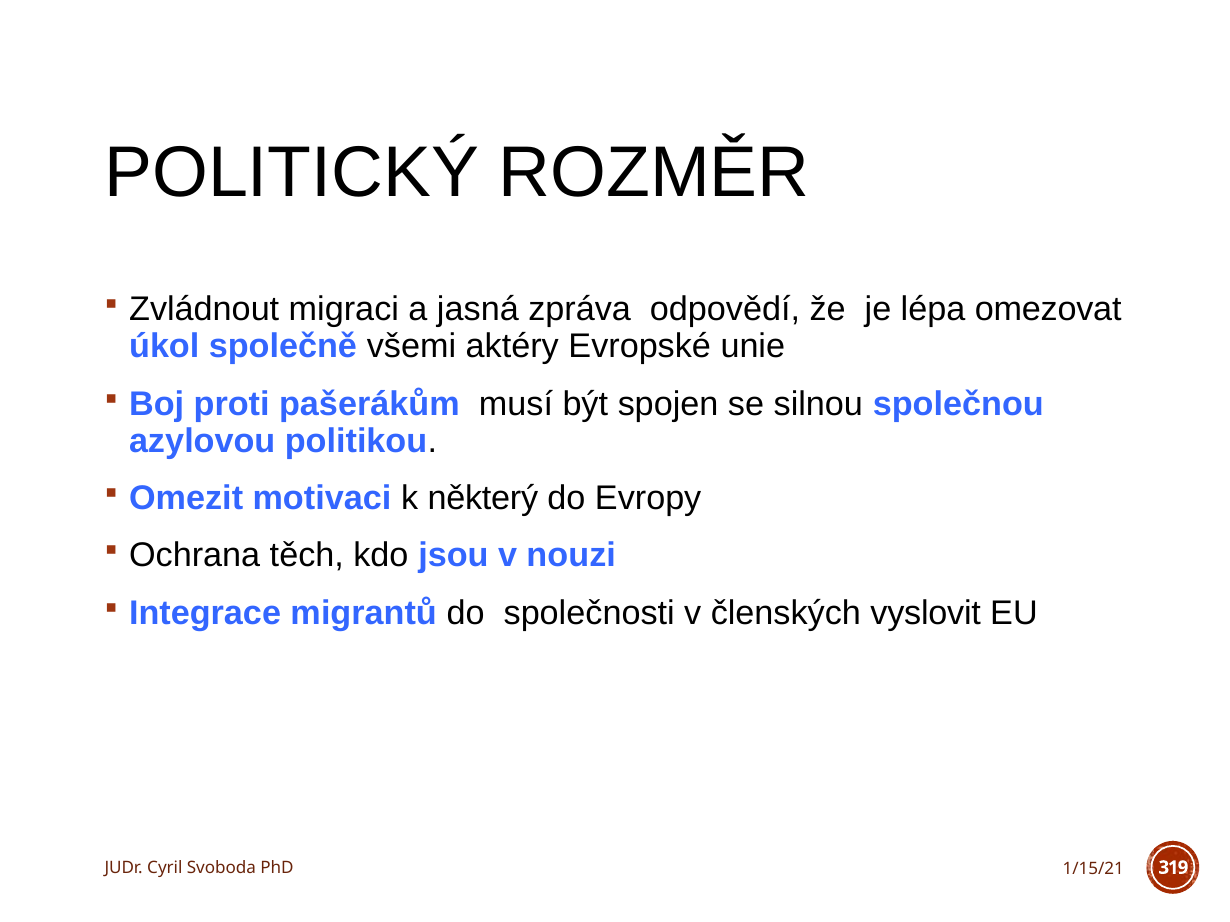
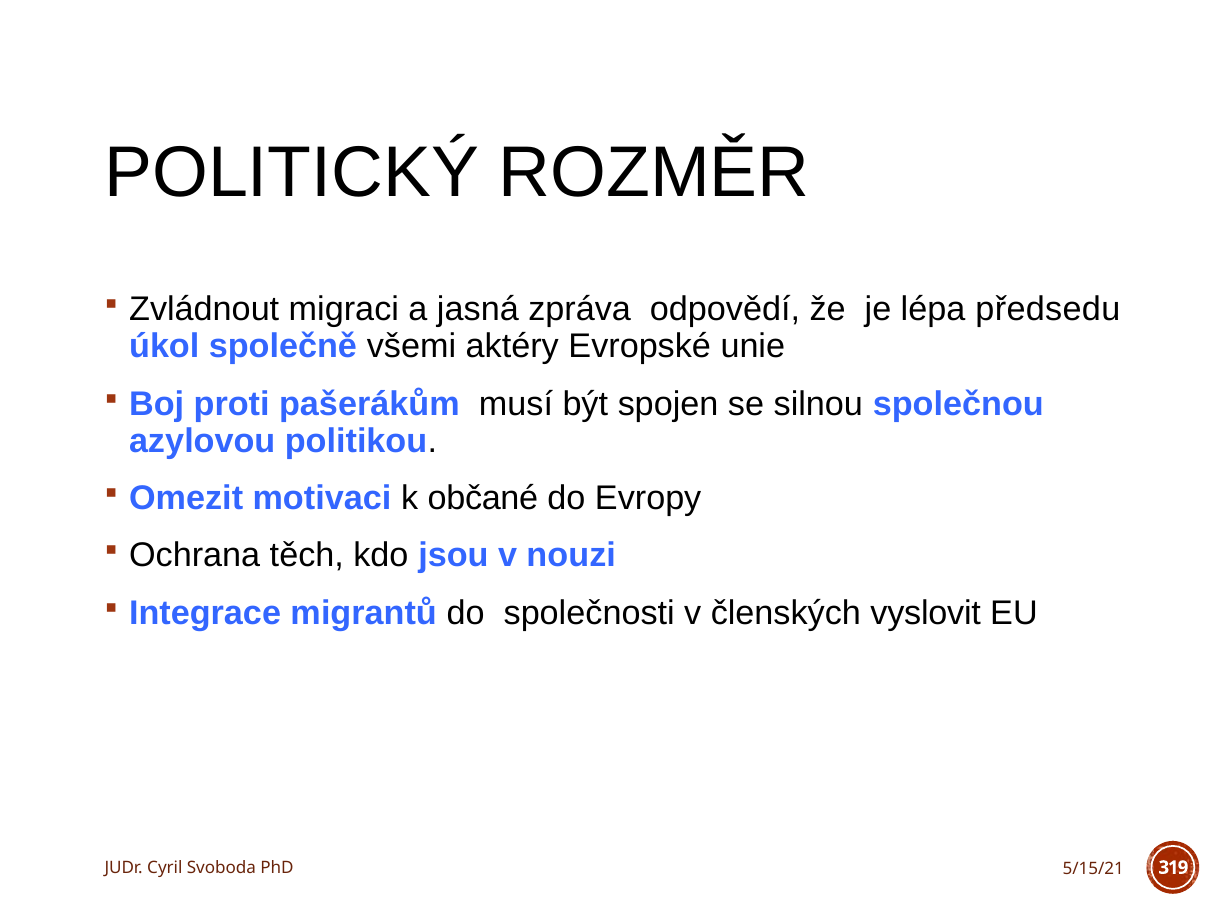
omezovat: omezovat -> předsedu (1048, 310)
některý: některý -> občané (483, 499)
1/15/21: 1/15/21 -> 5/15/21 (1093, 869)
